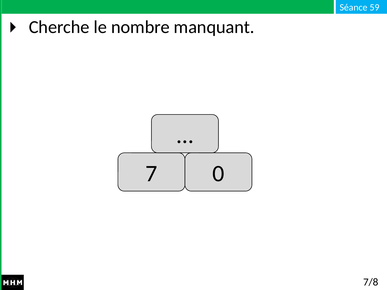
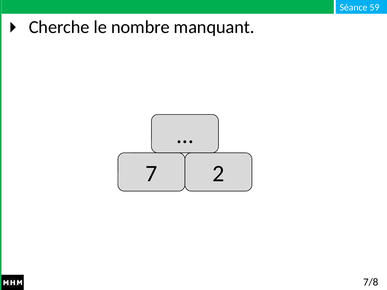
0: 0 -> 2 (218, 174)
